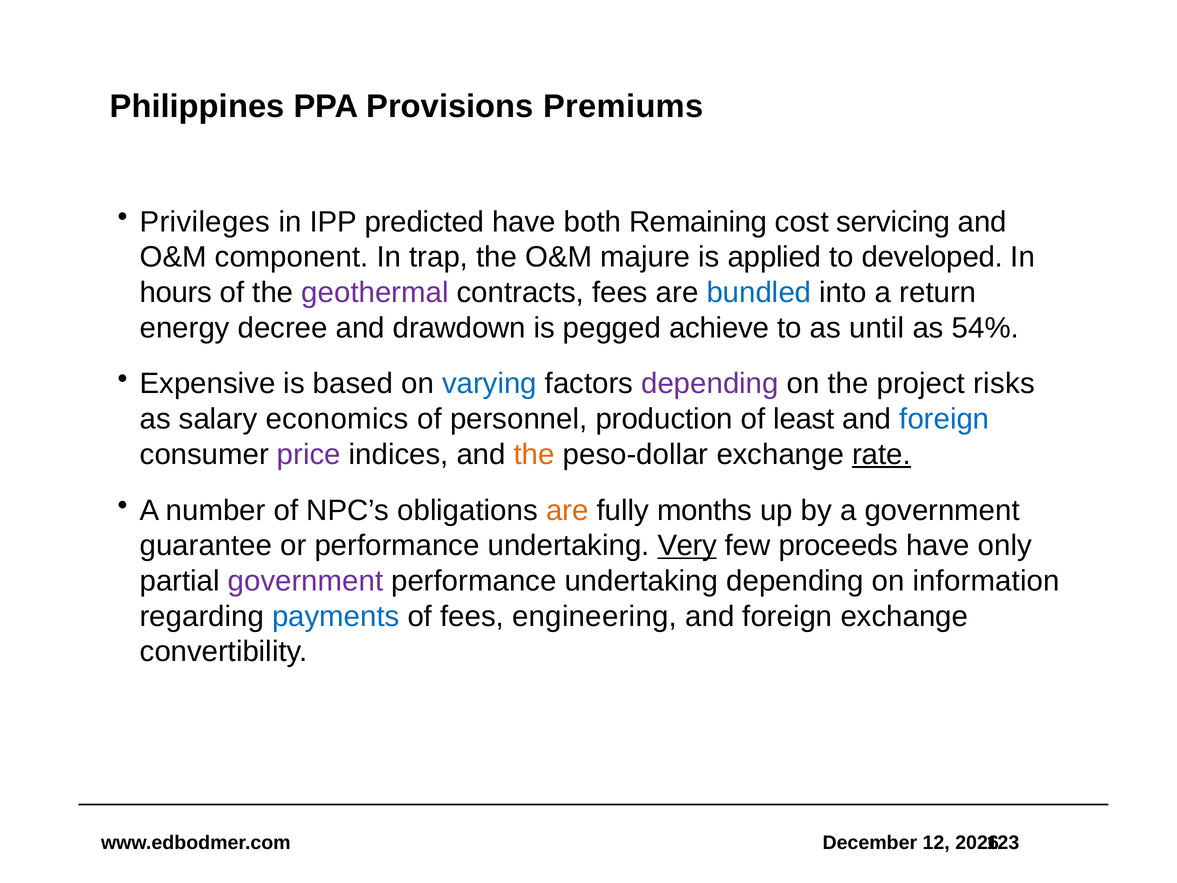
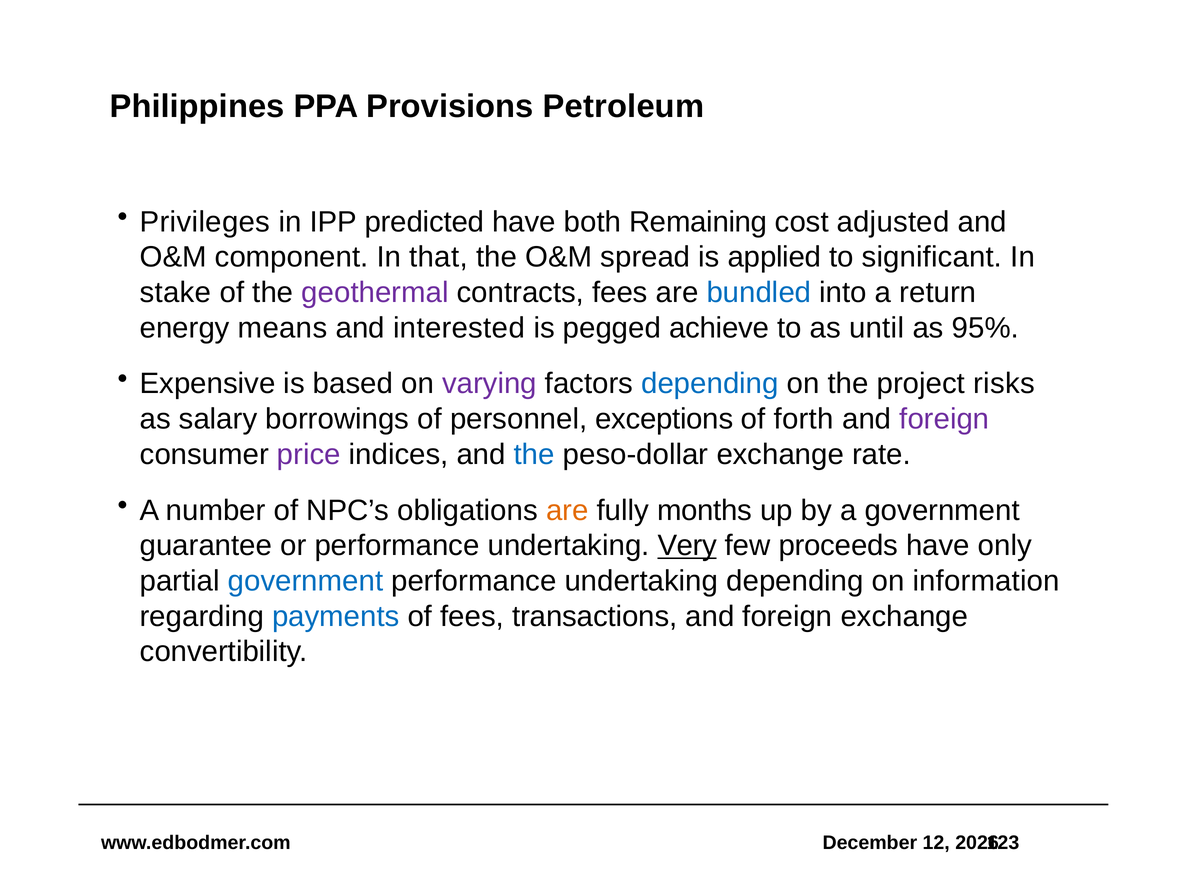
Premiums: Premiums -> Petroleum (623, 106)
servicing: servicing -> adjusted (893, 222)
trap: trap -> that (439, 257)
majure: majure -> spread (645, 257)
developed: developed -> significant (932, 257)
hours: hours -> stake (176, 292)
decree: decree -> means (283, 328)
drawdown: drawdown -> interested (459, 328)
54%: 54% -> 95% (985, 328)
varying colour: blue -> purple (489, 384)
depending colour: purple -> blue (710, 384)
economics: economics -> borrowings (337, 419)
production: production -> exceptions (664, 419)
least: least -> forth (804, 419)
foreign colour: blue -> purple (944, 419)
the colour: orange -> blue (534, 454)
rate underline: present -> none (882, 454)
government colour: purple -> blue (306, 581)
engineering: engineering -> transactions (595, 616)
